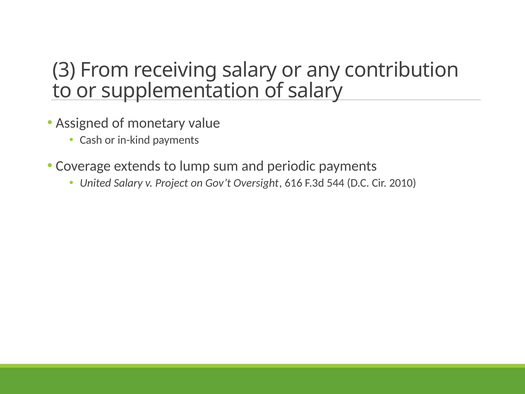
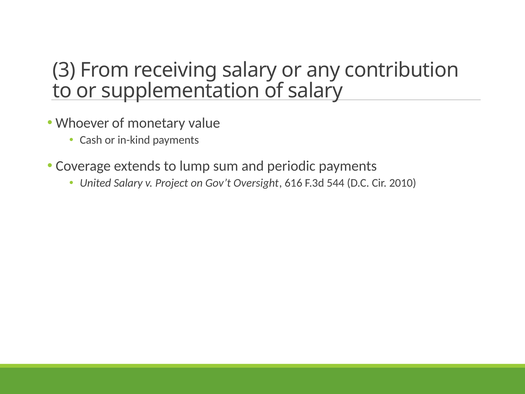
Assigned: Assigned -> Whoever (82, 123)
